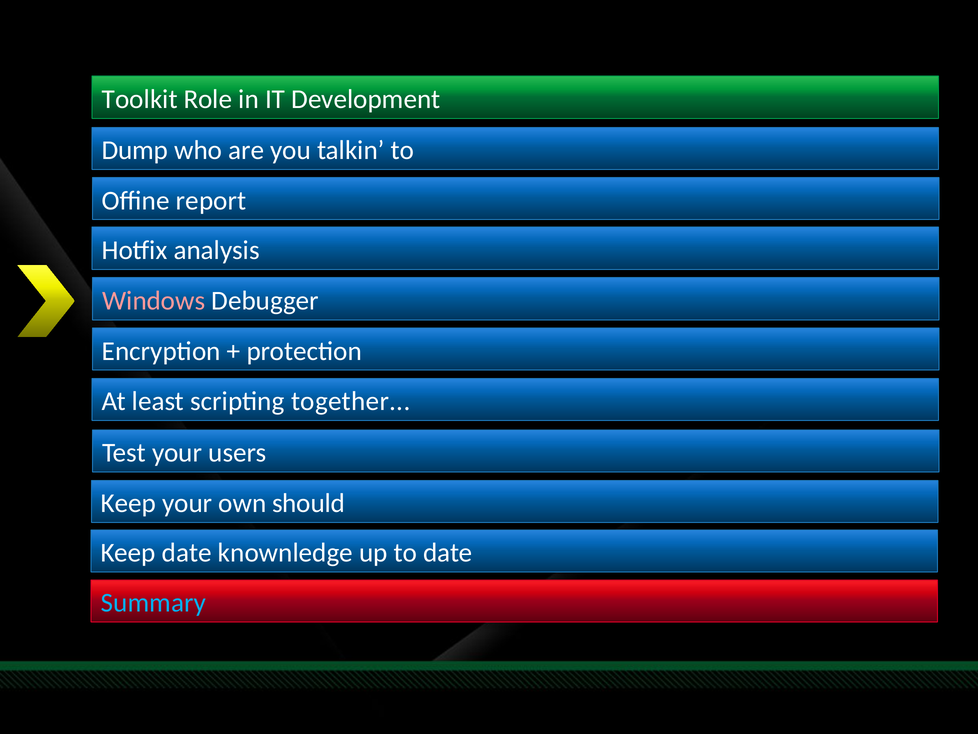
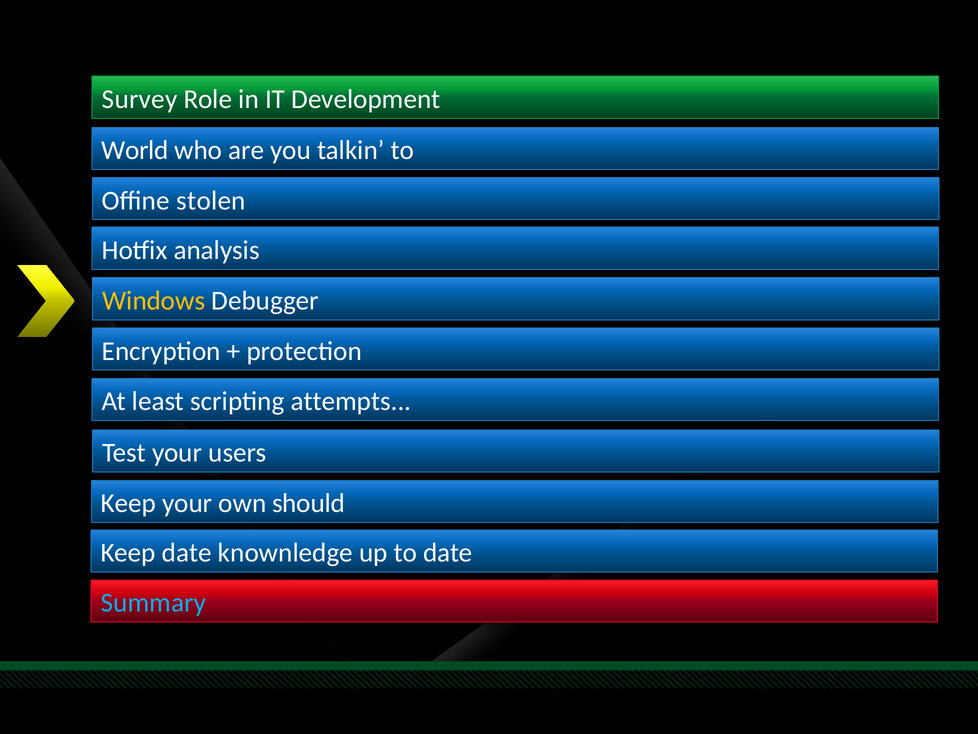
Toolkit: Toolkit -> Survey (140, 99)
Dump: Dump -> World (135, 150)
report: report -> stolen (211, 200)
Windows colour: pink -> yellow (154, 300)
together: together -> attempts (351, 401)
